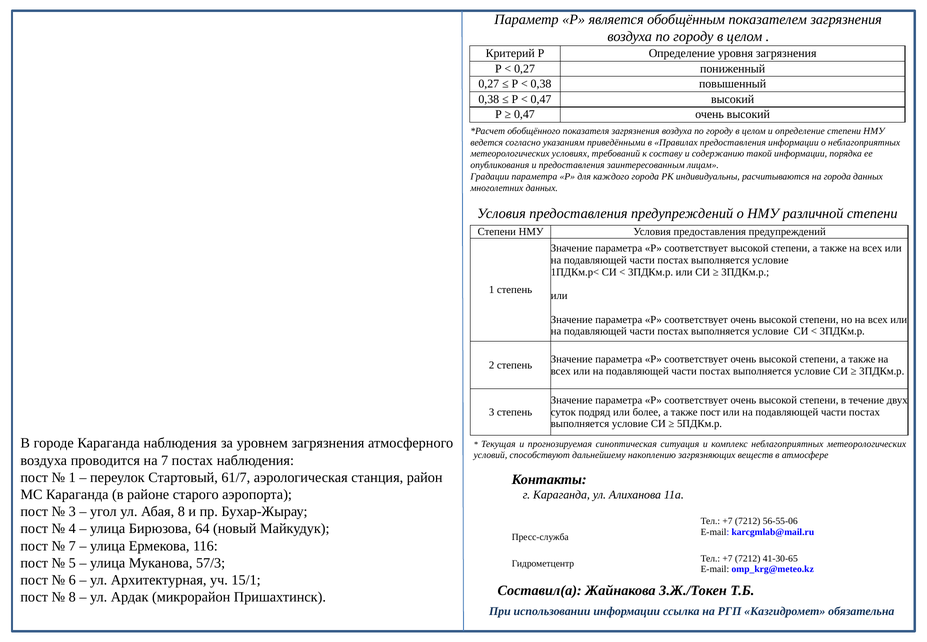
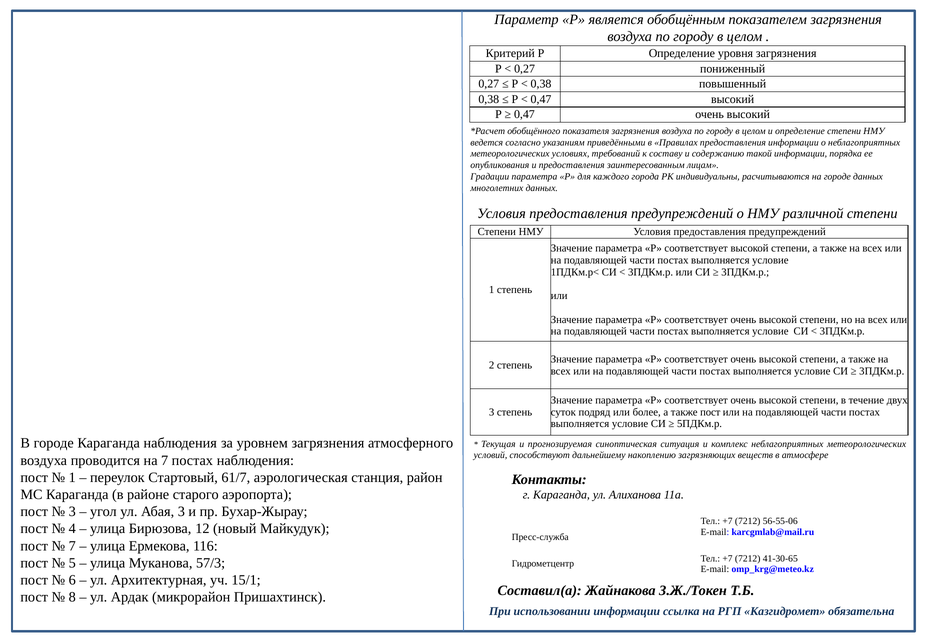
на города: города -> городе (837, 177)
Абая 8: 8 -> 3 (181, 511)
64: 64 -> 12 (202, 529)
